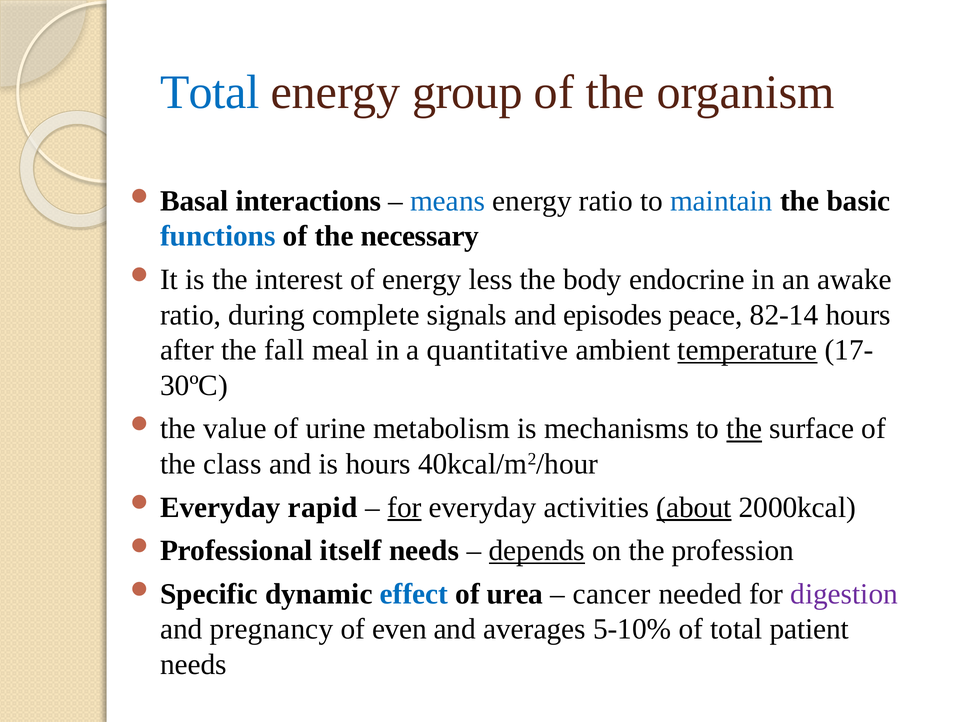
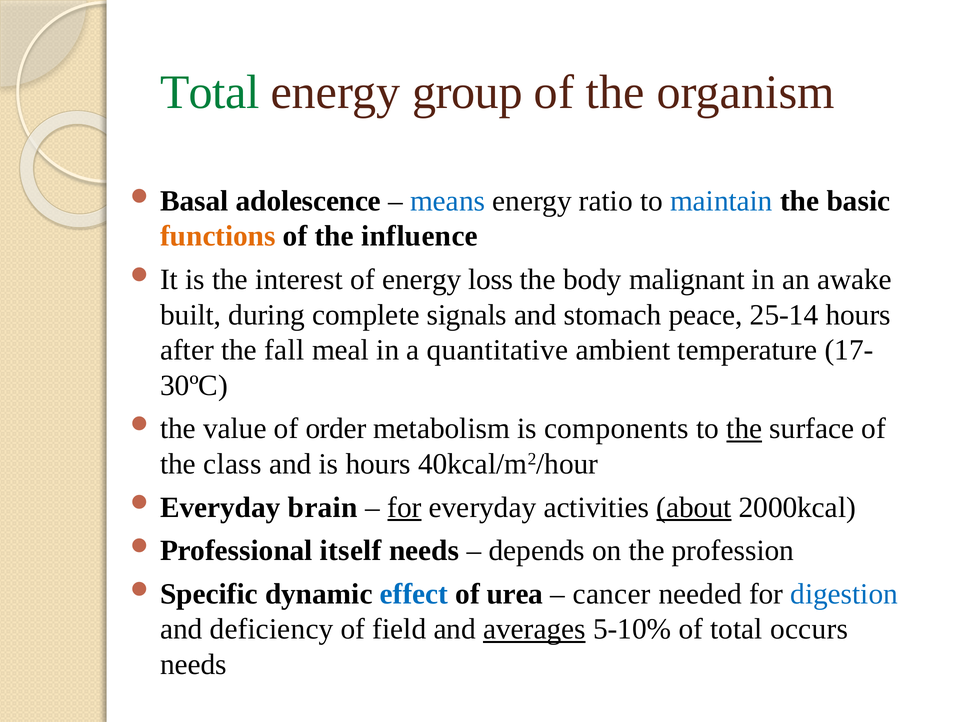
Total colour: blue -> green (210, 92)
interactions: interactions -> adolescence (308, 201)
functions colour: blue -> orange (218, 236)
necessary: necessary -> influence (420, 236)
less: less -> loss (491, 279)
endocrine: endocrine -> malignant (687, 279)
ratio: ratio -> built (191, 315)
episodes: episodes -> stomach (612, 315)
82-14: 82-14 -> 25-14 (784, 315)
temperature underline: present -> none (747, 350)
urine: urine -> order (336, 428)
mechanisms: mechanisms -> components (616, 428)
rapid: rapid -> brain (323, 507)
depends underline: present -> none (537, 550)
digestion colour: purple -> blue (844, 594)
pregnancy: pregnancy -> deficiency (272, 629)
even: even -> field (399, 629)
averages underline: none -> present (534, 629)
patient: patient -> occurs (809, 629)
